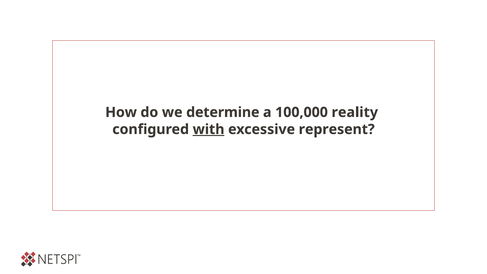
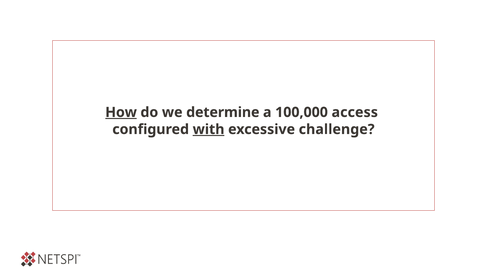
How underline: none -> present (121, 112)
reality: reality -> access (355, 112)
represent: represent -> challenge (337, 129)
